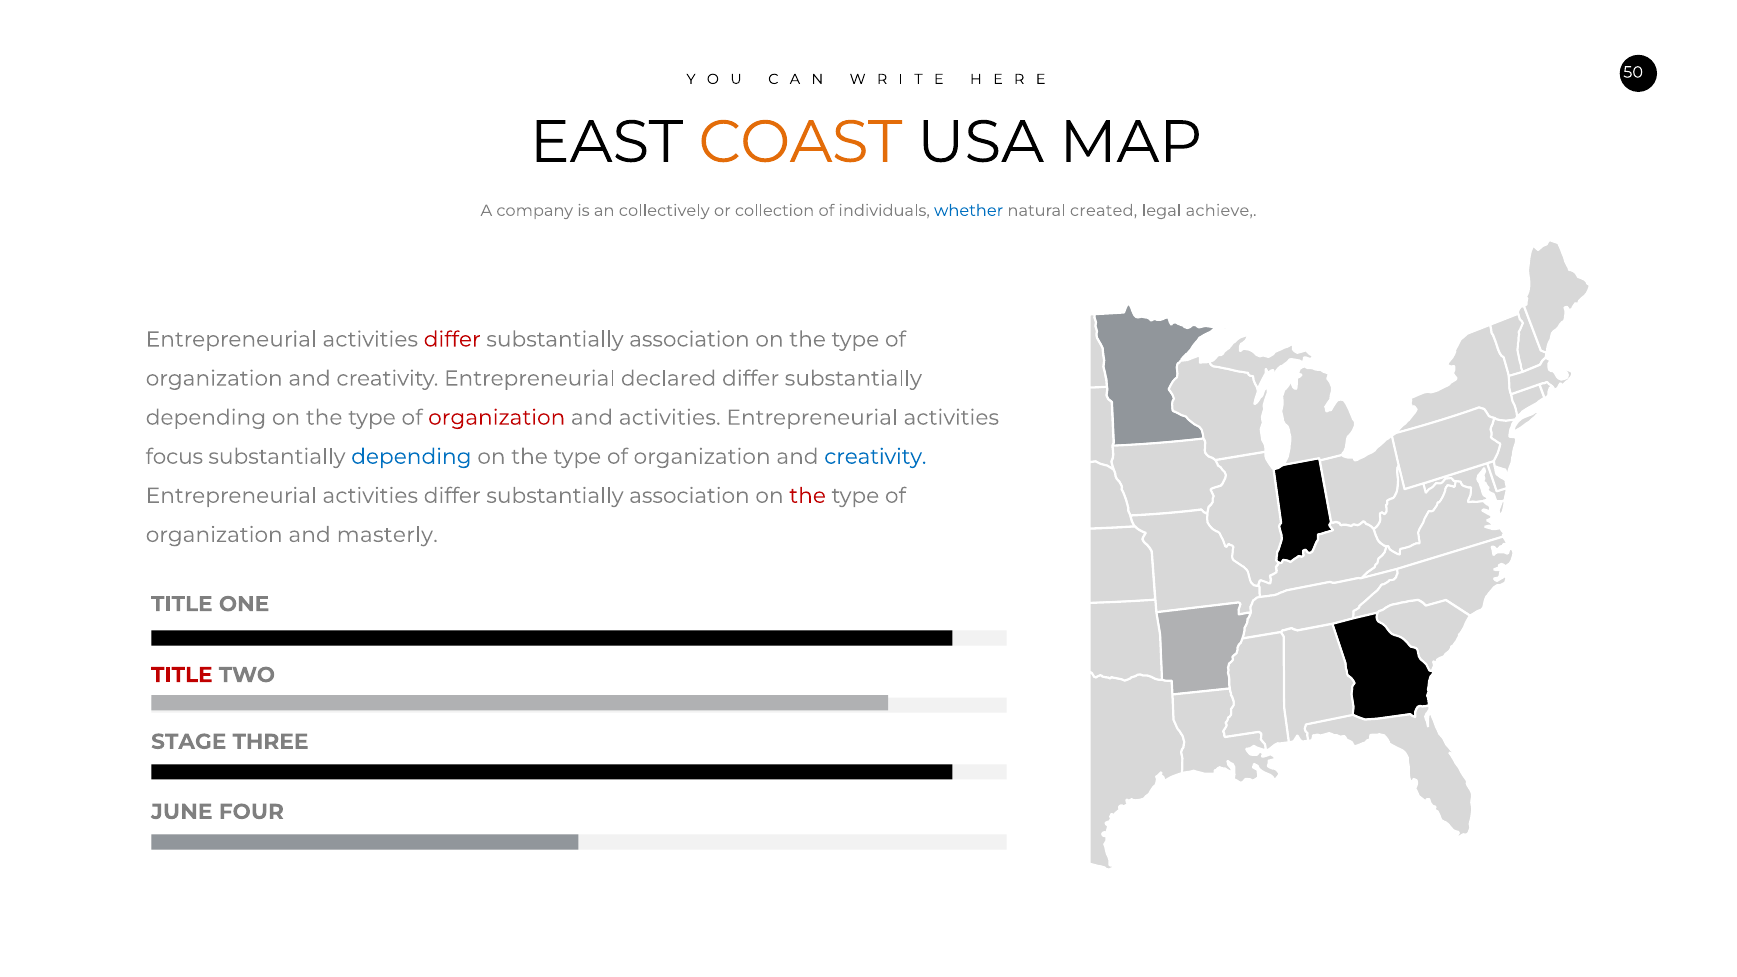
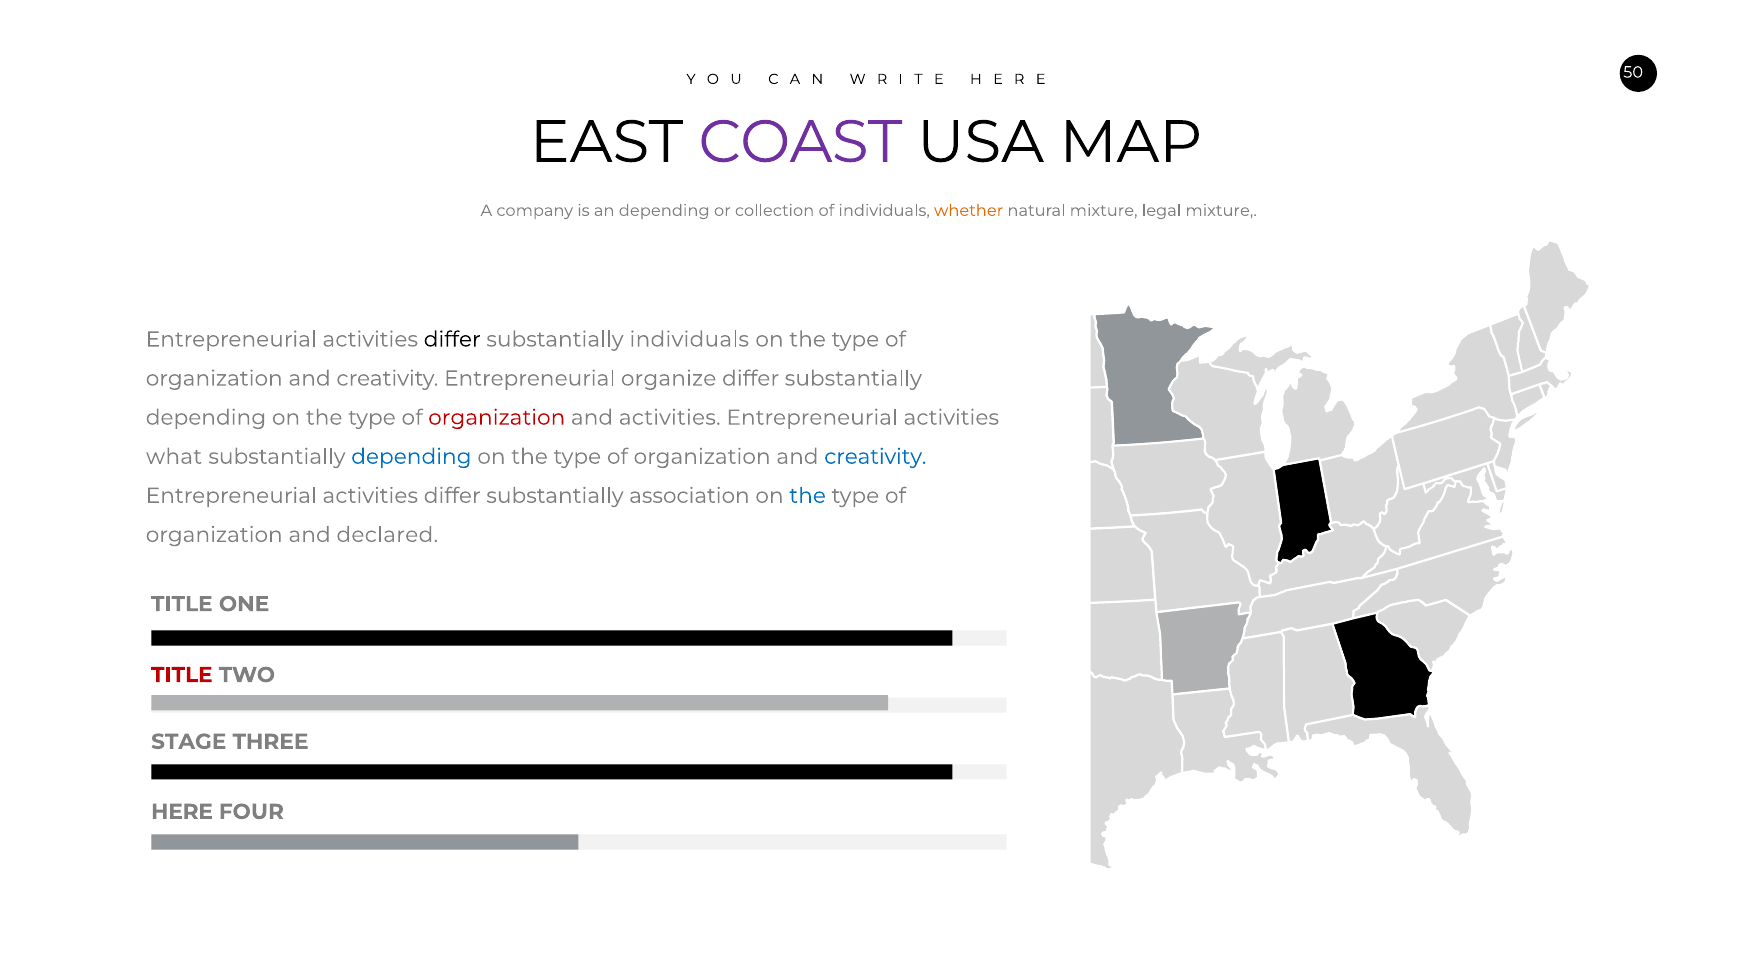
COAST colour: orange -> purple (800, 142)
an collectively: collectively -> depending (664, 211)
whether colour: blue -> orange (969, 211)
natural created: created -> mixture (1104, 211)
legal achieve: achieve -> mixture (1221, 211)
differ colour: red -> black (452, 340)
association: association -> individuals (689, 340)
declared: declared -> organize (669, 379)
focus: focus -> what (174, 457)
the colour: red -> blue (808, 496)
masterly: masterly -> declared (387, 535)
JUNE: JUNE -> HERE (182, 812)
